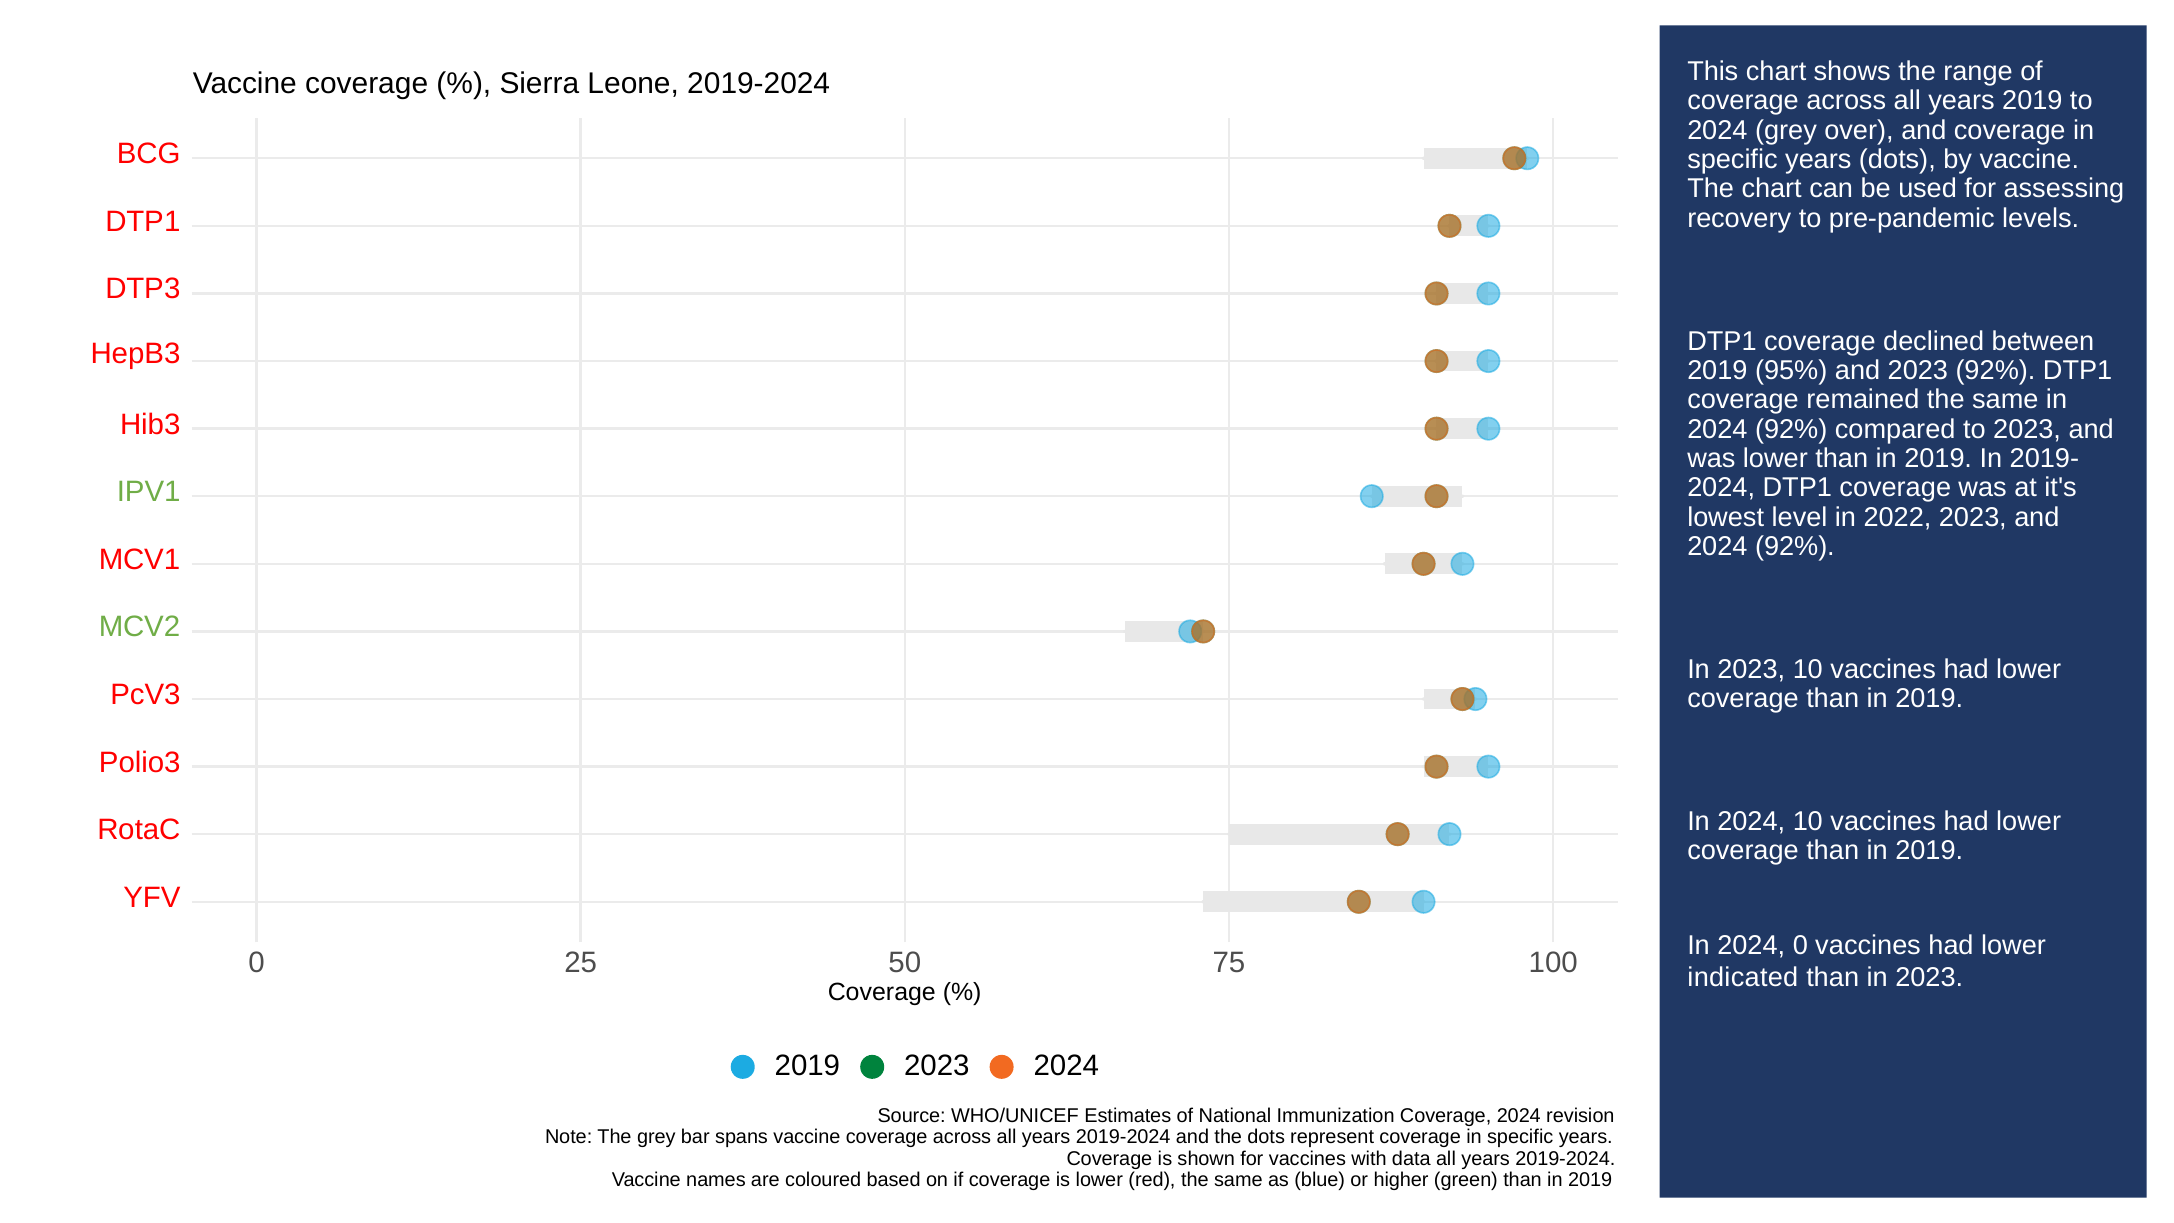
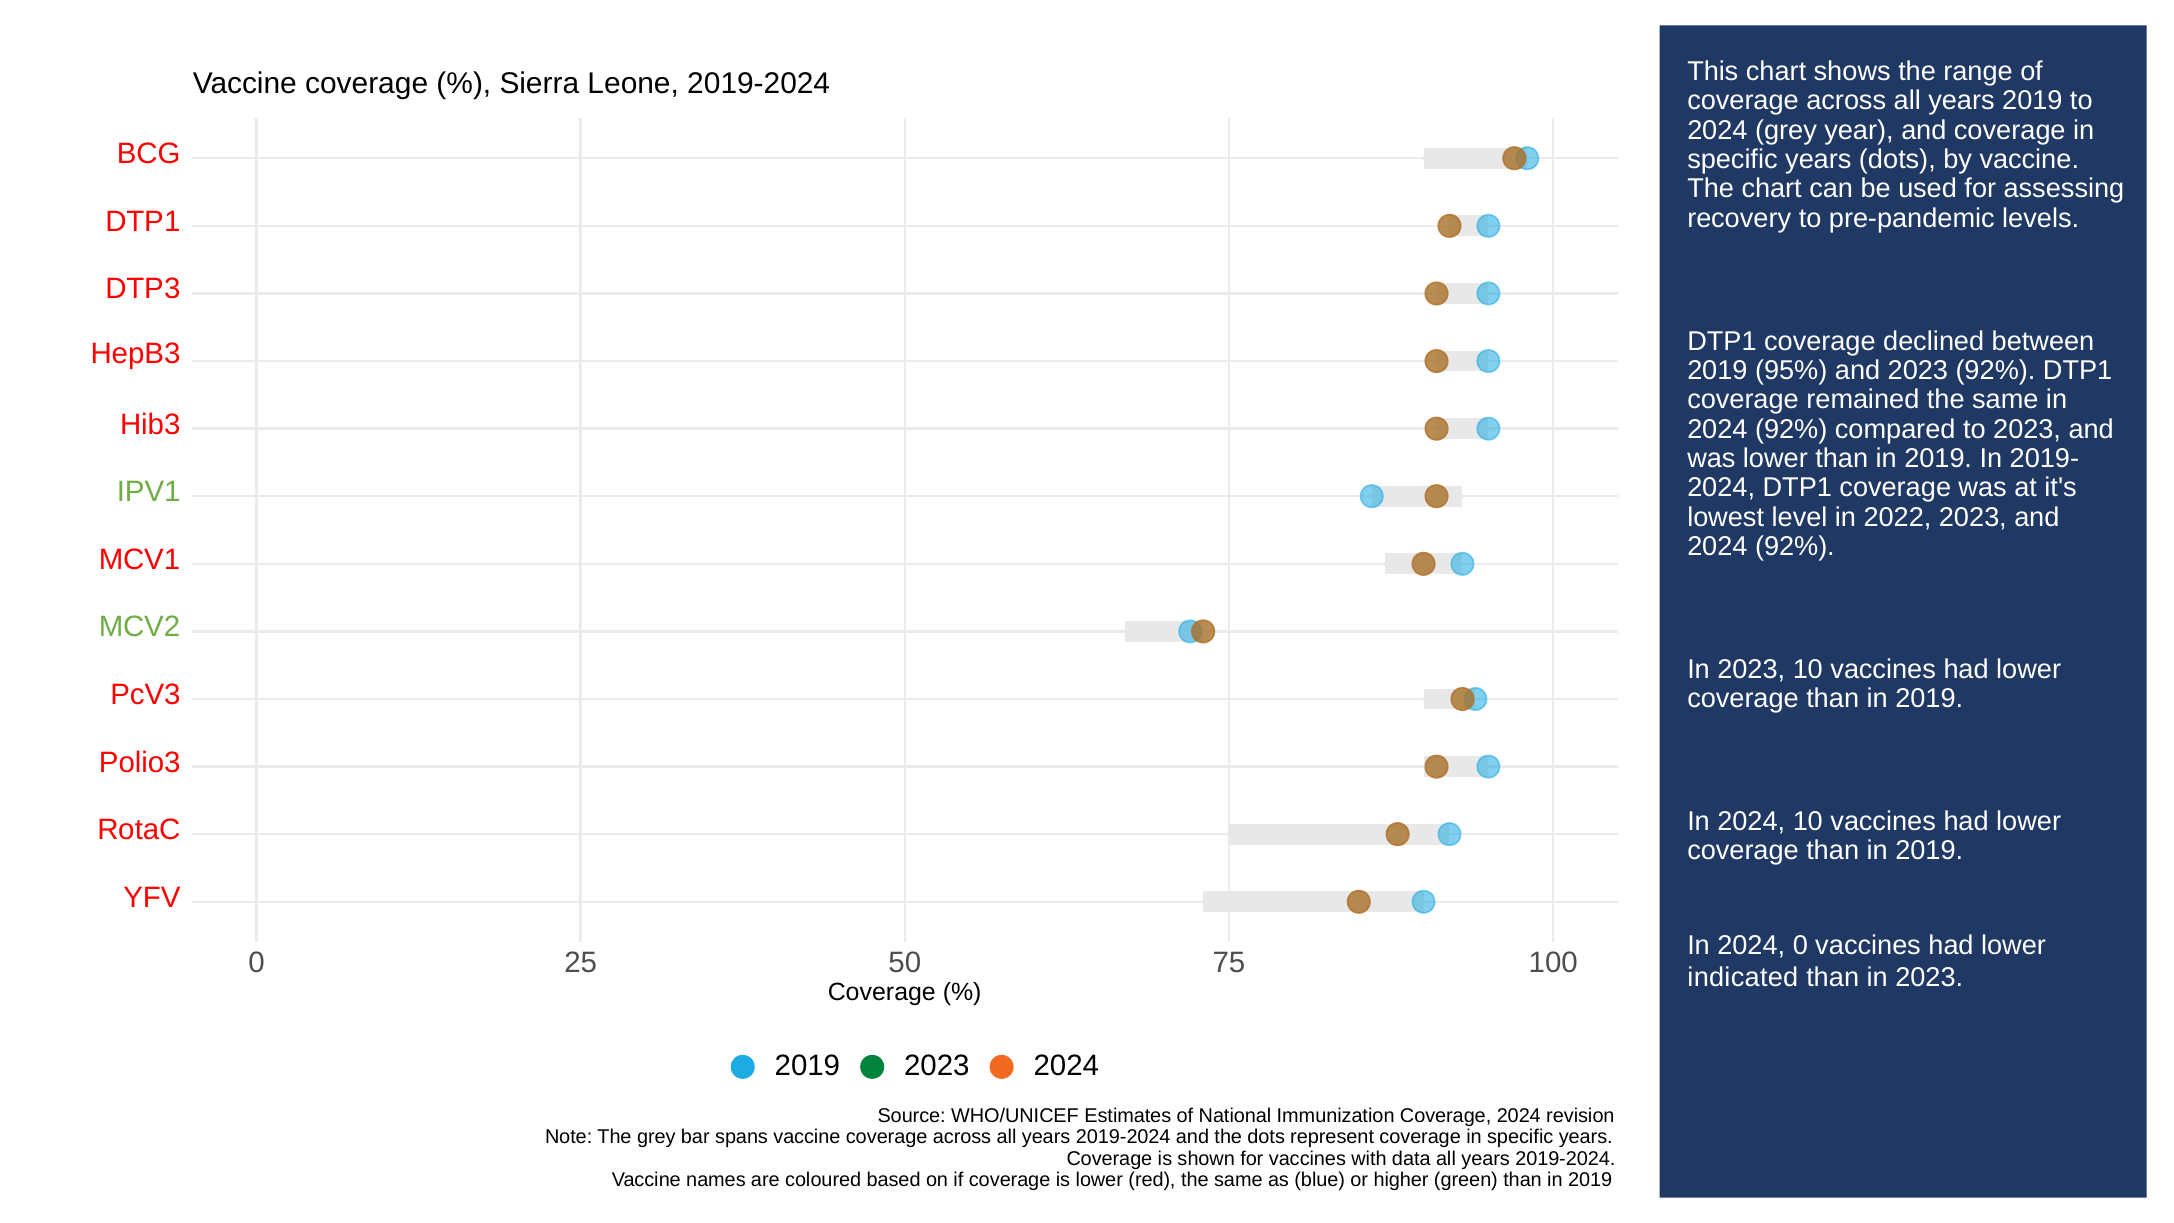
over: over -> year (1859, 130)
